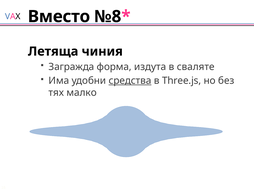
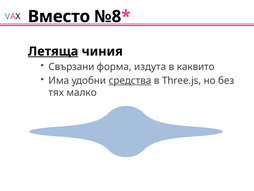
Летяща underline: none -> present (53, 51)
Загражда: Загражда -> Свързани (71, 67)
сваляте: сваляте -> каквито (196, 67)
